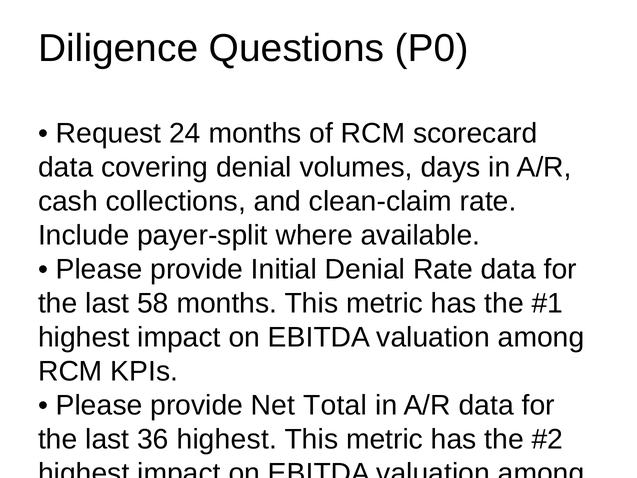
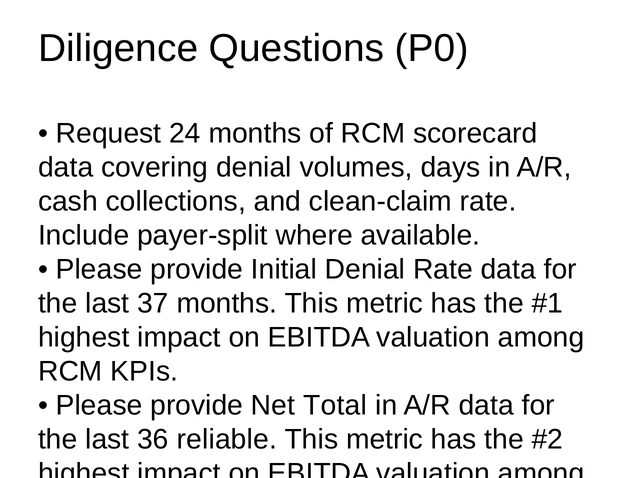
58: 58 -> 37 (153, 303)
36 highest: highest -> reliable (227, 439)
